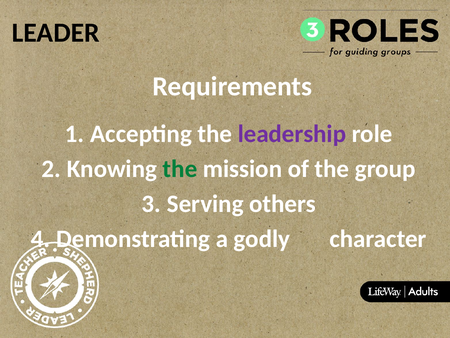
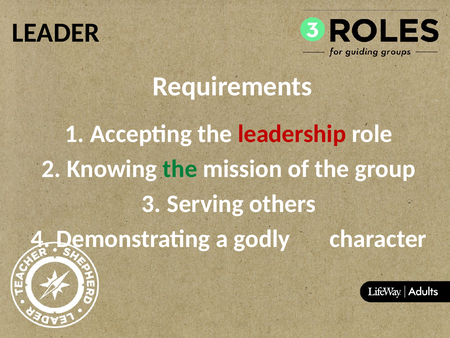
leadership colour: purple -> red (292, 134)
